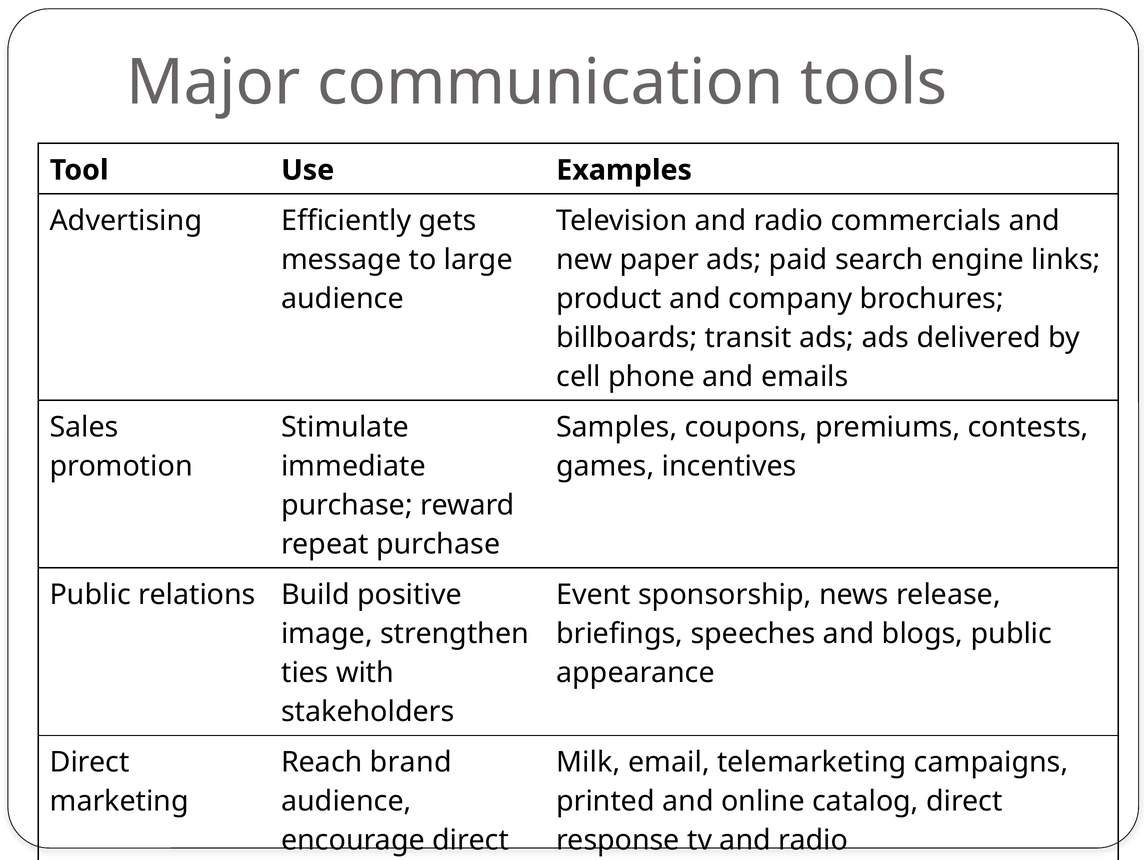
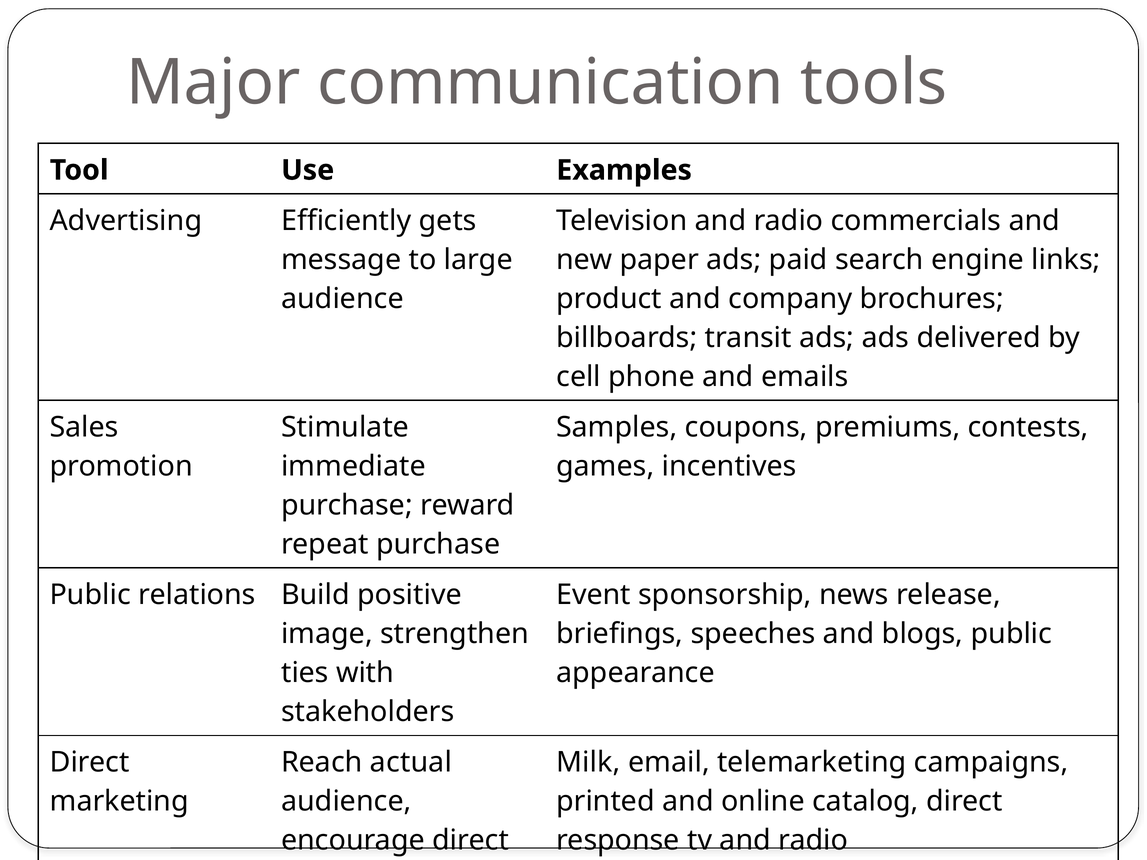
brand: brand -> actual (411, 763)
